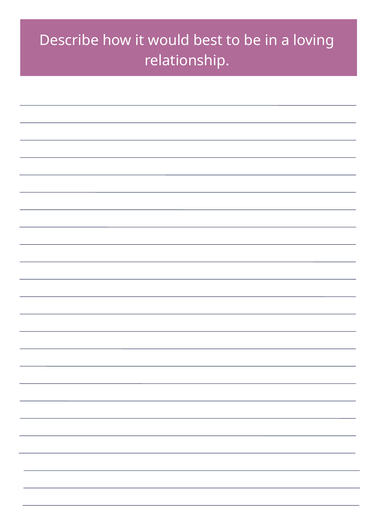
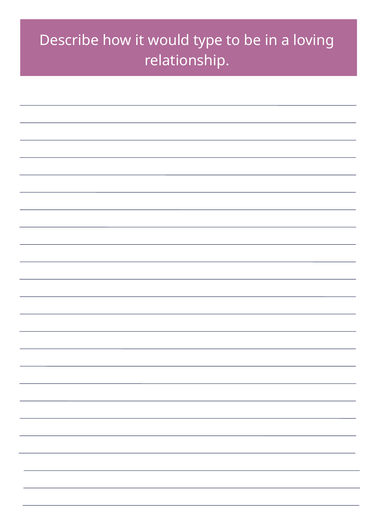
best: best -> type (208, 40)
